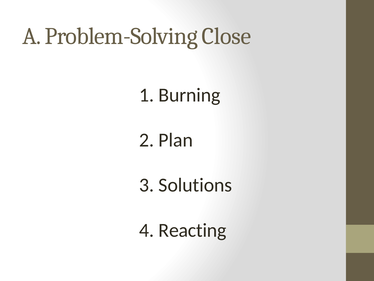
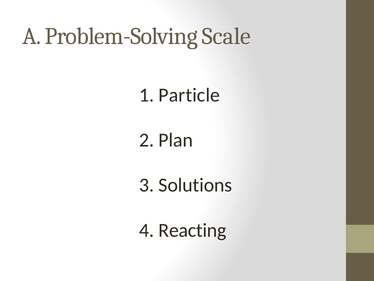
Close: Close -> Scale (226, 36)
Burning: Burning -> Particle (189, 95)
